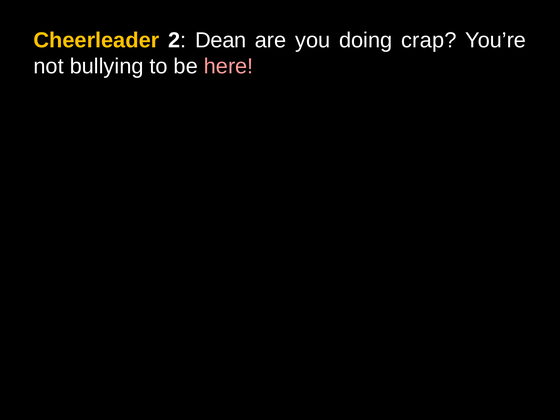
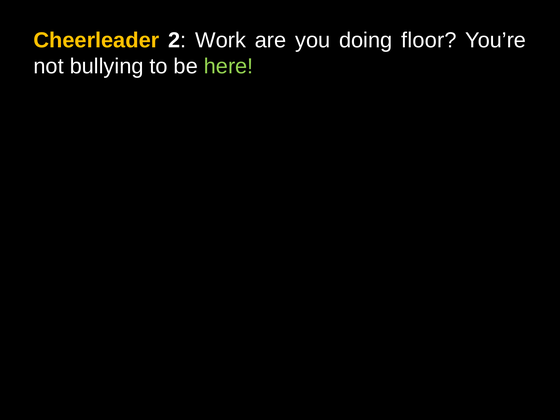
Dean: Dean -> Work (221, 40)
crap: crap -> floor (429, 40)
here colour: pink -> light green (229, 66)
